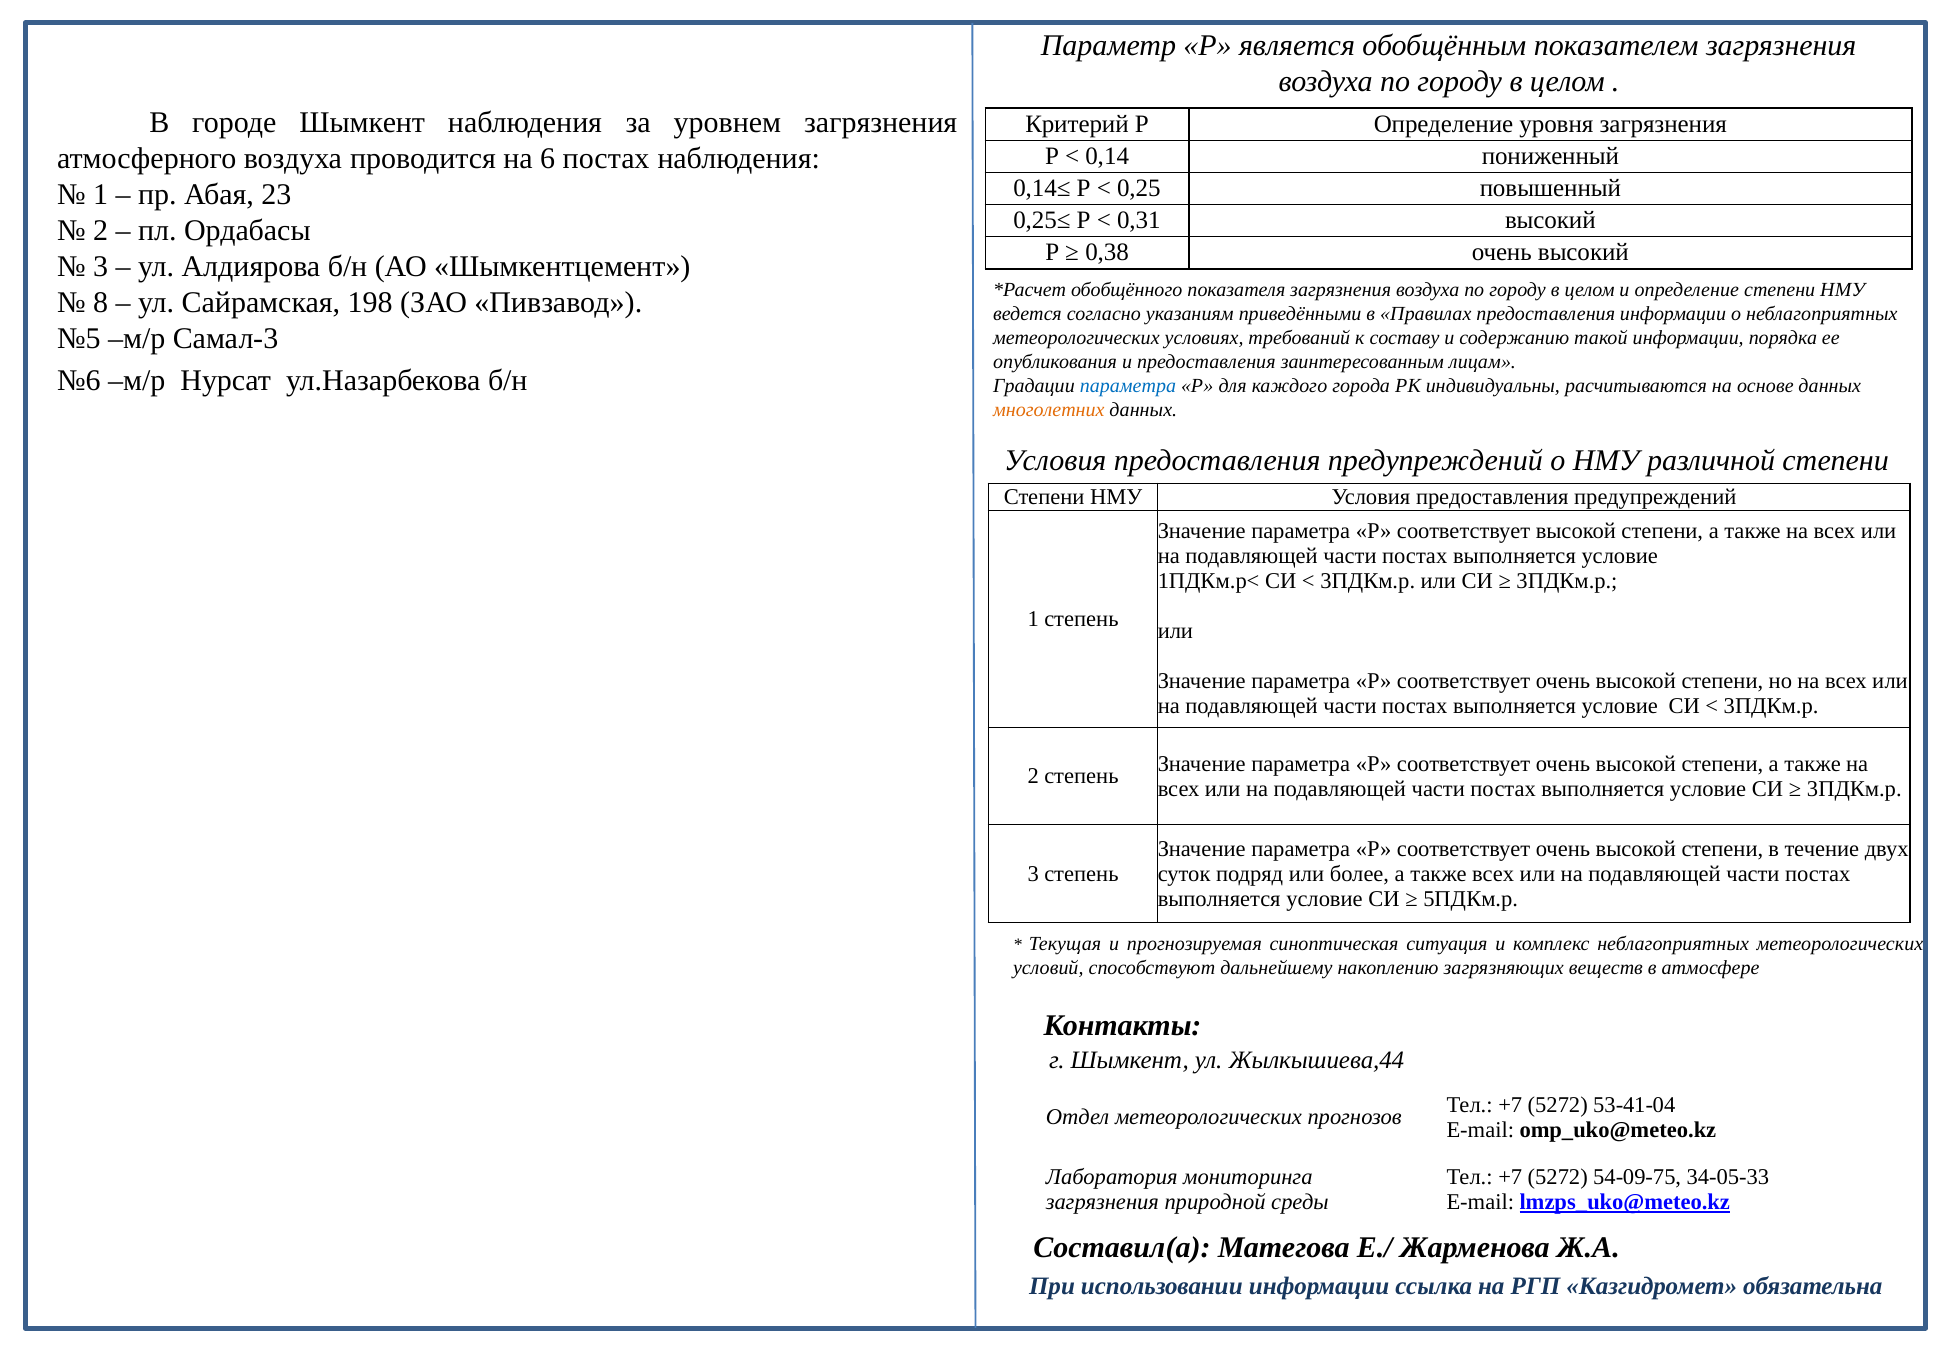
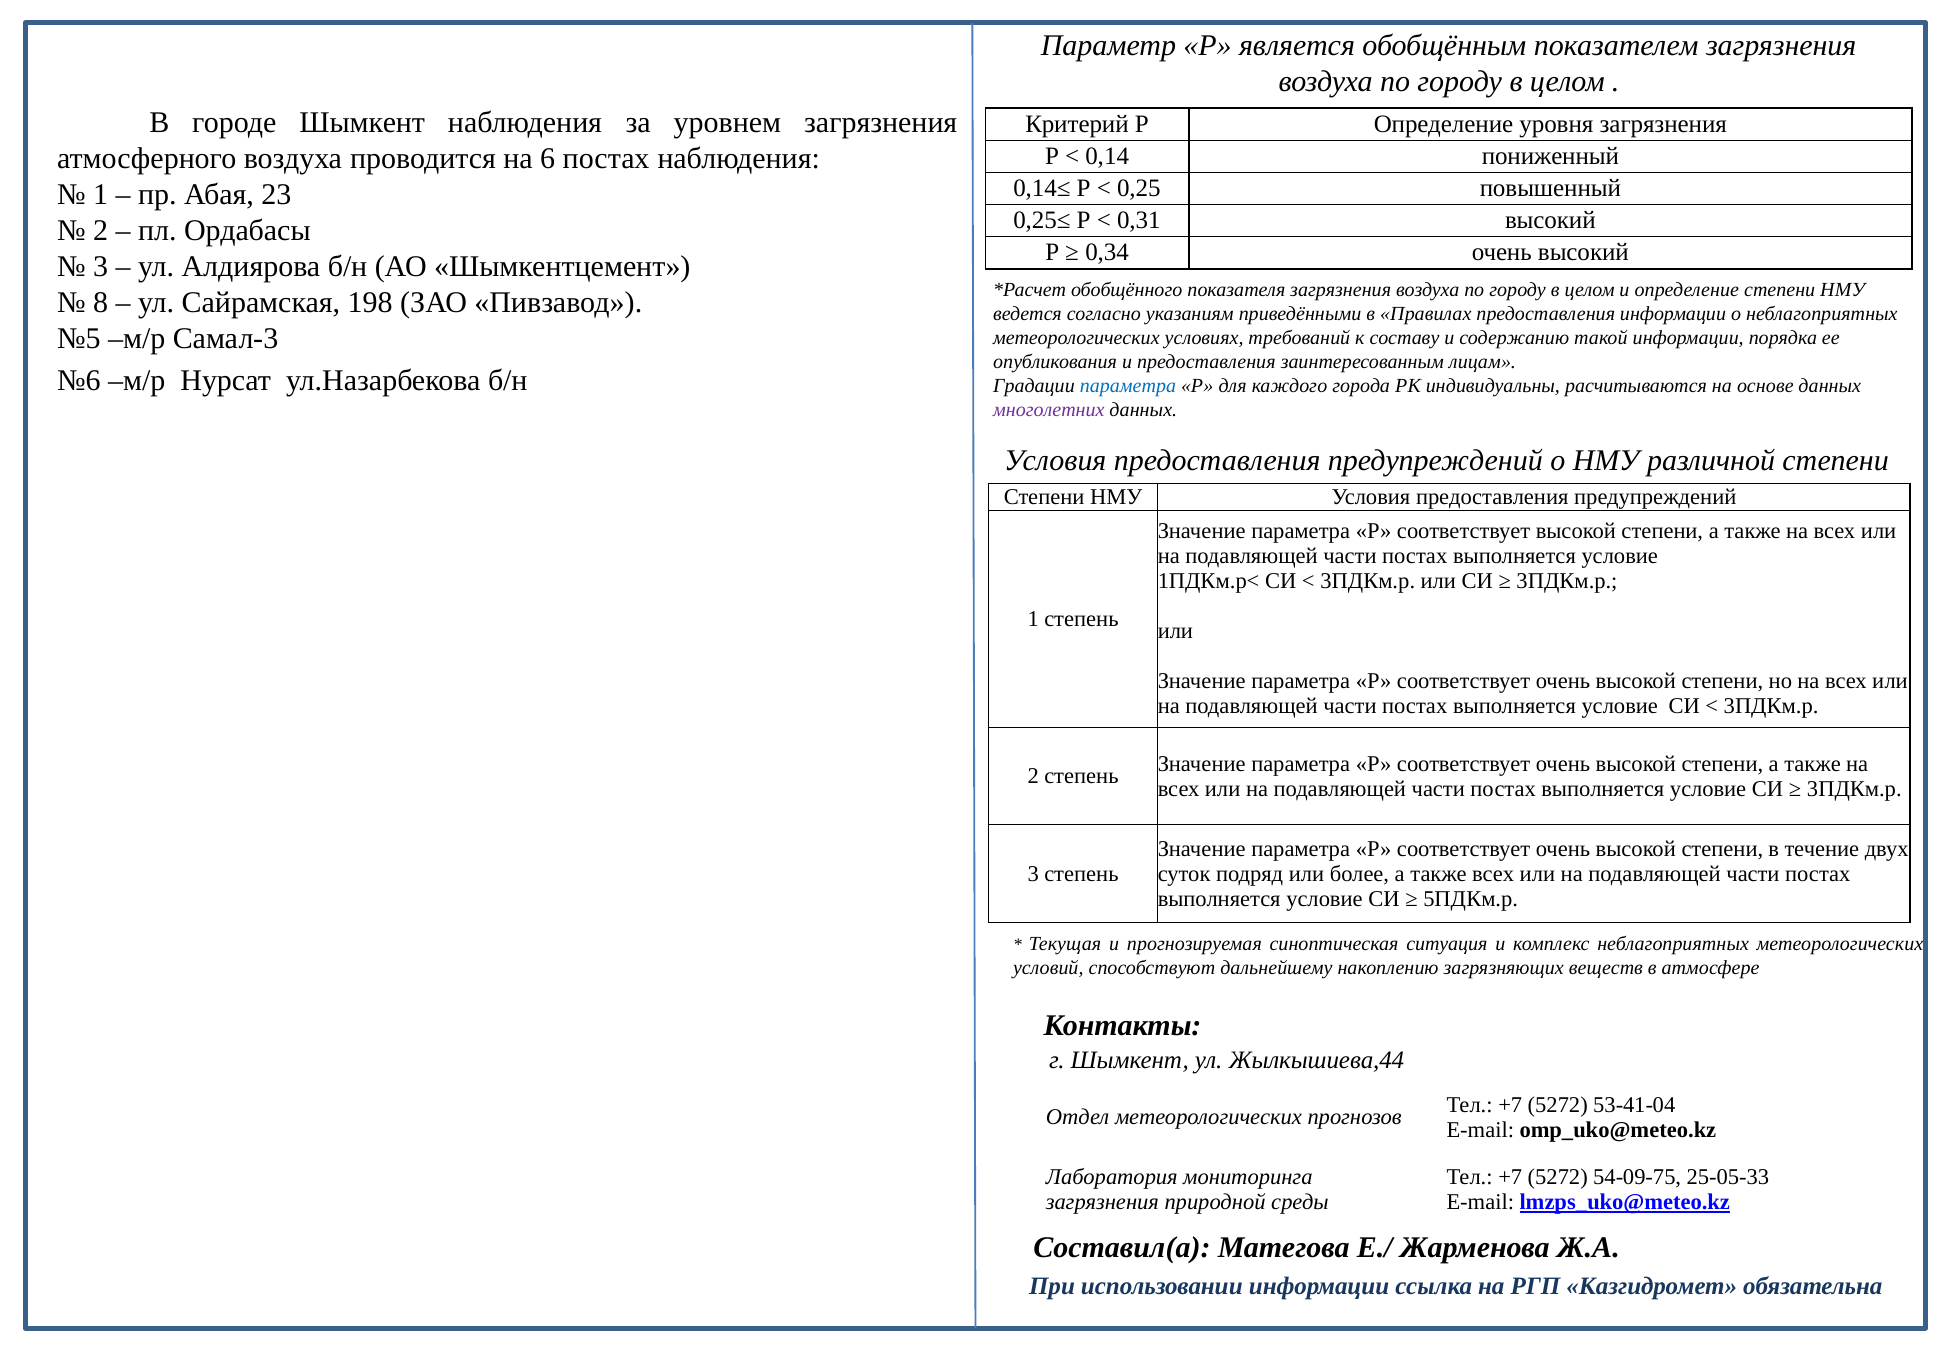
0,38: 0,38 -> 0,34 (1107, 253)
многолетних colour: orange -> purple (1049, 410)
34-05-33: 34-05-33 -> 25-05-33 (1728, 1177)
